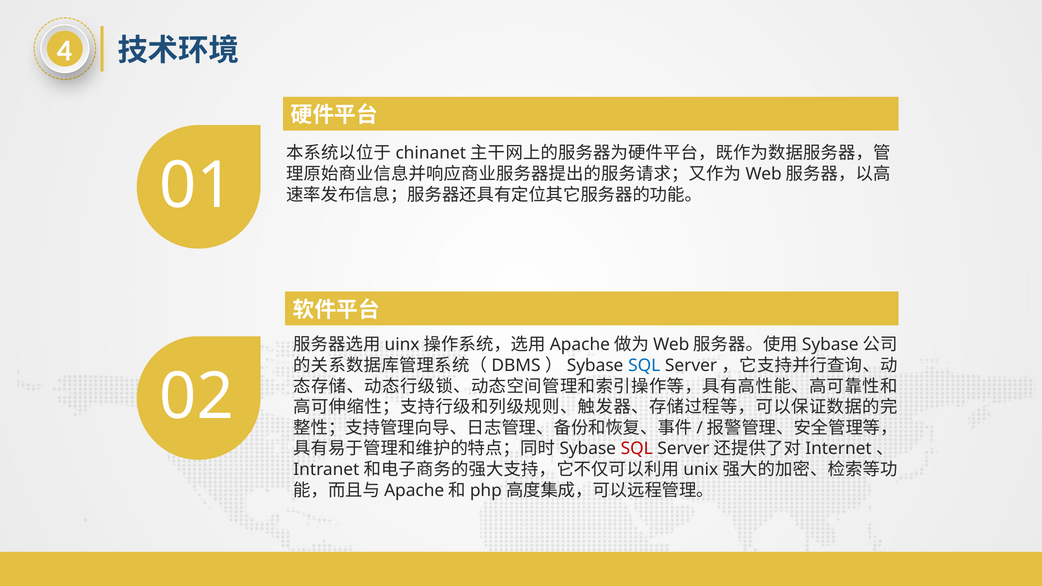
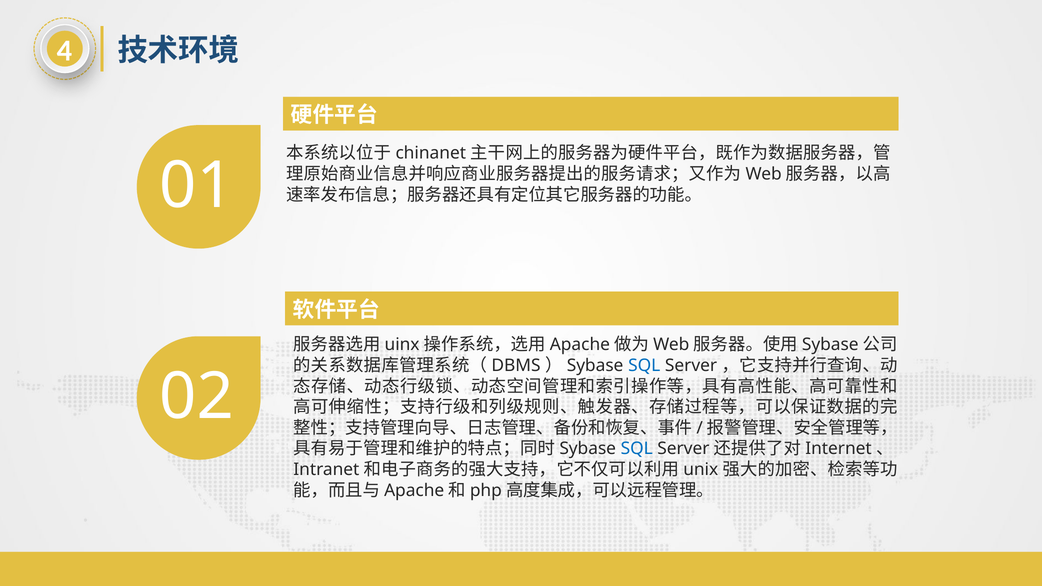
SQL colour: red -> blue (637, 449)
